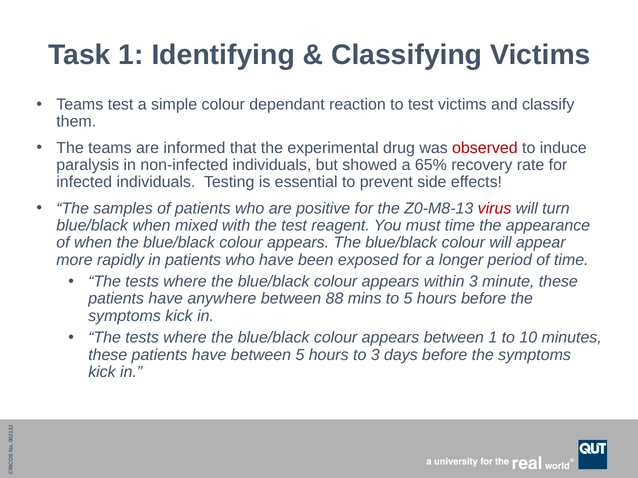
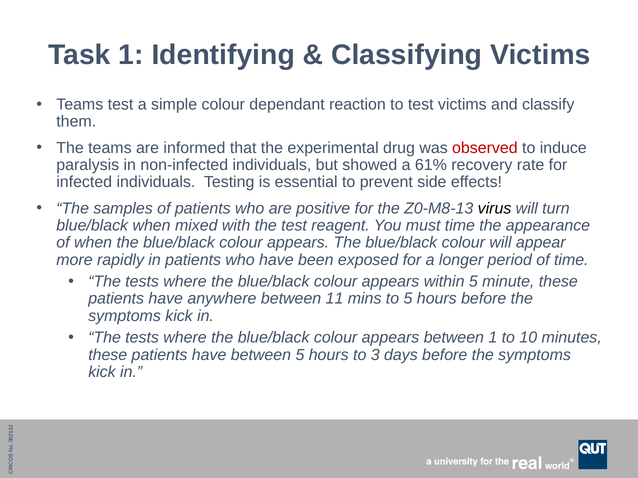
65%: 65% -> 61% (431, 165)
virus colour: red -> black (495, 208)
within 3: 3 -> 5 (473, 282)
88: 88 -> 11 (334, 299)
